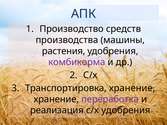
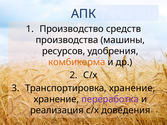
растения: растения -> ресурсов (64, 51)
комбикорма colour: purple -> orange (77, 62)
с/х удобрения: удобрения -> доведения (126, 111)
